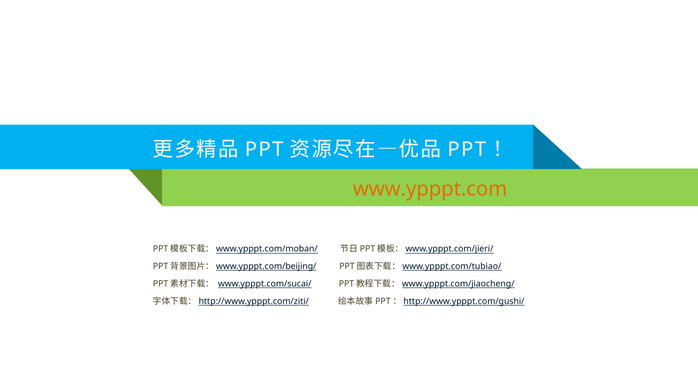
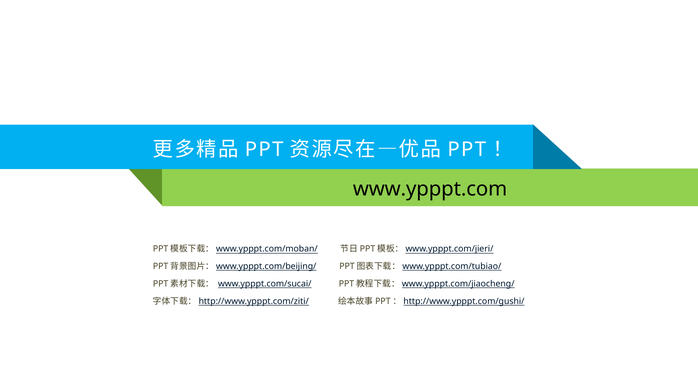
www.ypppt.com colour: orange -> black (430, 189)
